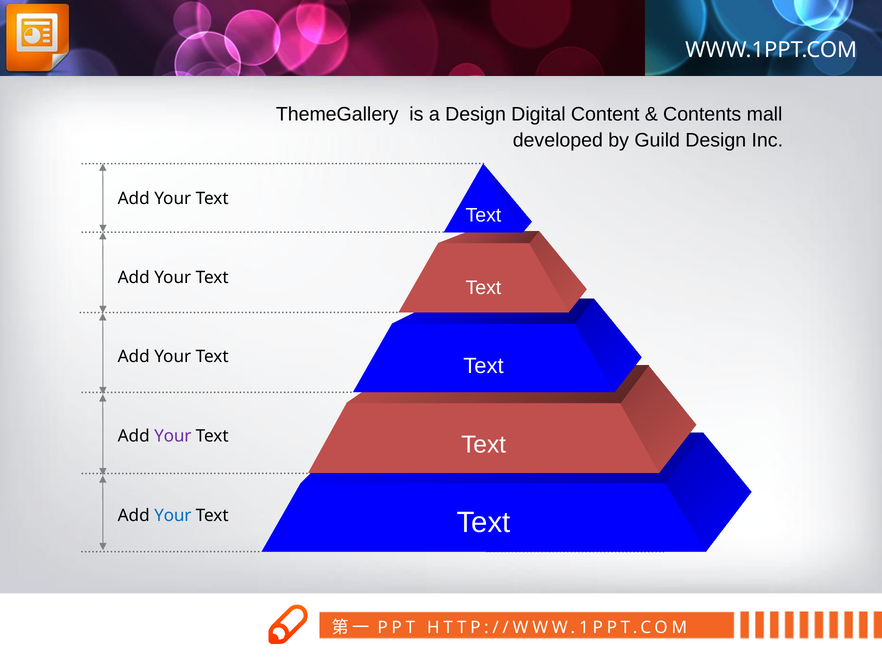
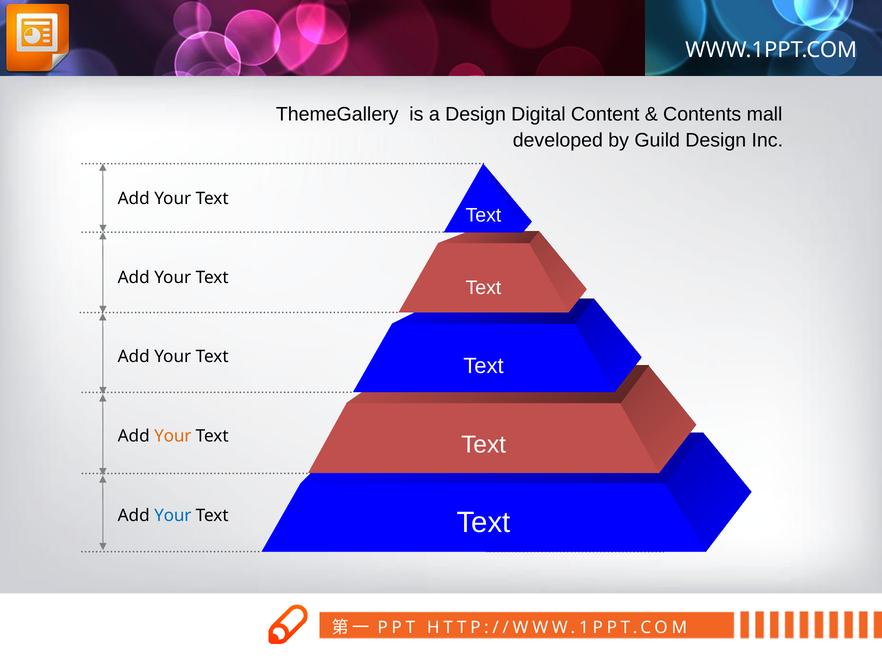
Your colour: purple -> orange (173, 436)
